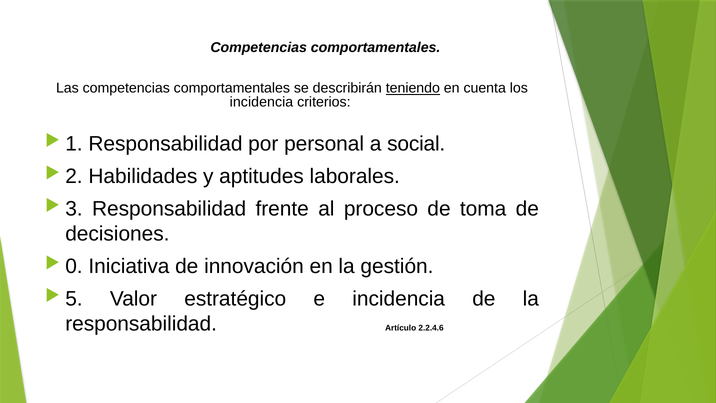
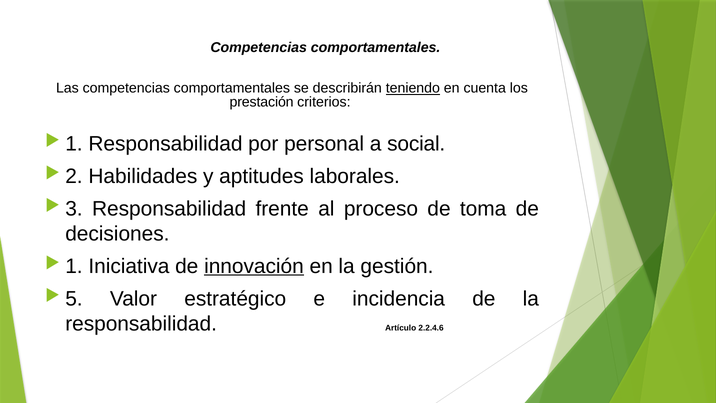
incidencia: incidencia -> prestación (262, 102)
0: 0 -> 1 (74, 266)
innovación underline: none -> present (254, 266)
